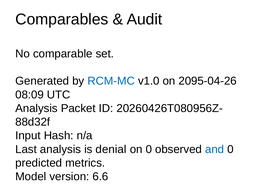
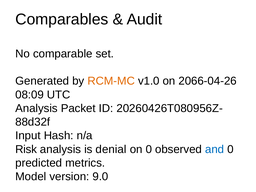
RCM-MC colour: blue -> orange (111, 81)
2095-04-26: 2095-04-26 -> 2066-04-26 (208, 81)
Last: Last -> Risk (26, 149)
6.6: 6.6 -> 9.0 (100, 177)
